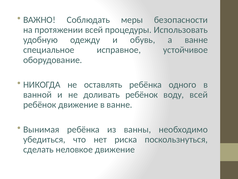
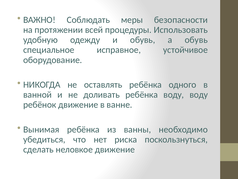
а ванне: ванне -> обувь (196, 40)
доливать ребёнок: ребёнок -> ребёнка (142, 94)
воду всей: всей -> воду (199, 94)
